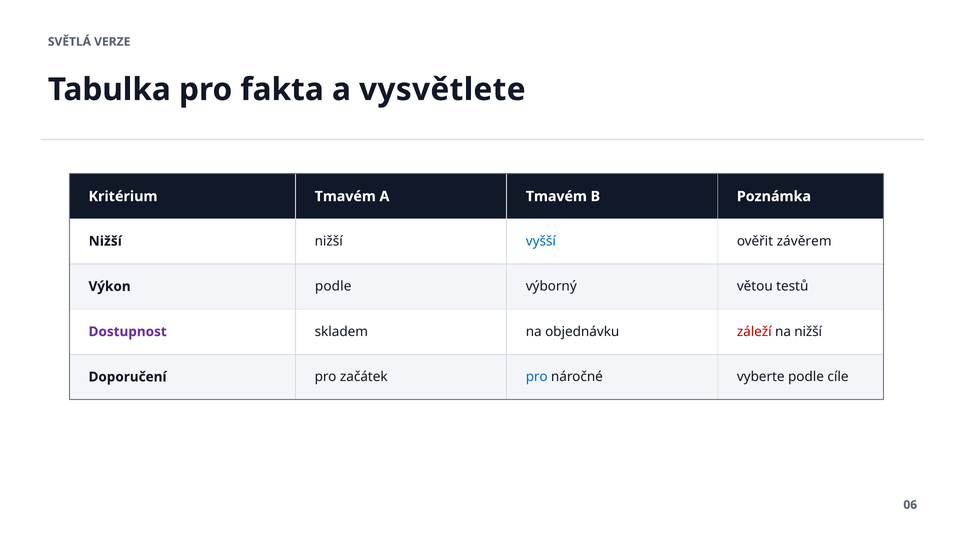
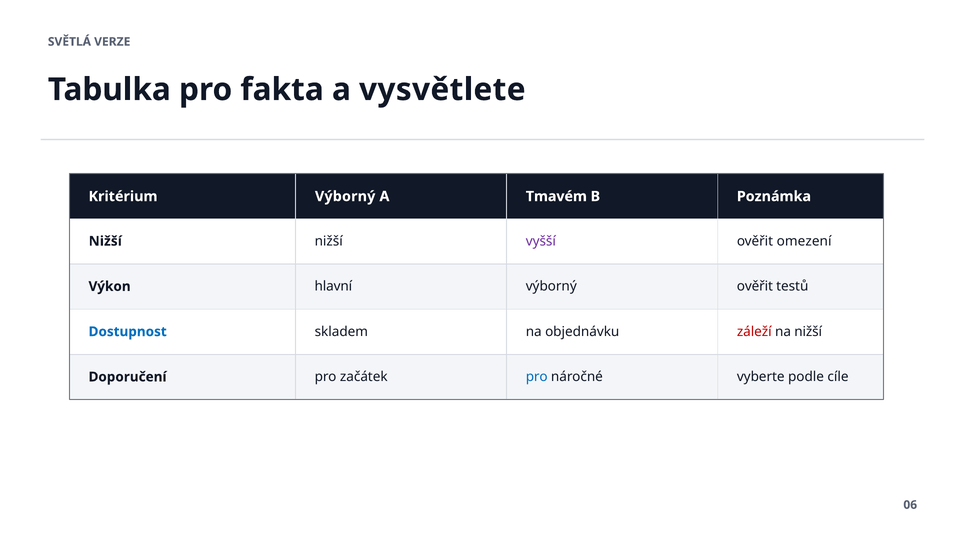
Kritérium Tmavém: Tmavém -> Výborný (345, 196)
vyšší colour: blue -> purple (541, 241)
závěrem: závěrem -> omezení (804, 241)
Výkon podle: podle -> hlavní (333, 286)
výborný větou: větou -> ověřit (755, 286)
Dostupnost colour: purple -> blue (128, 332)
